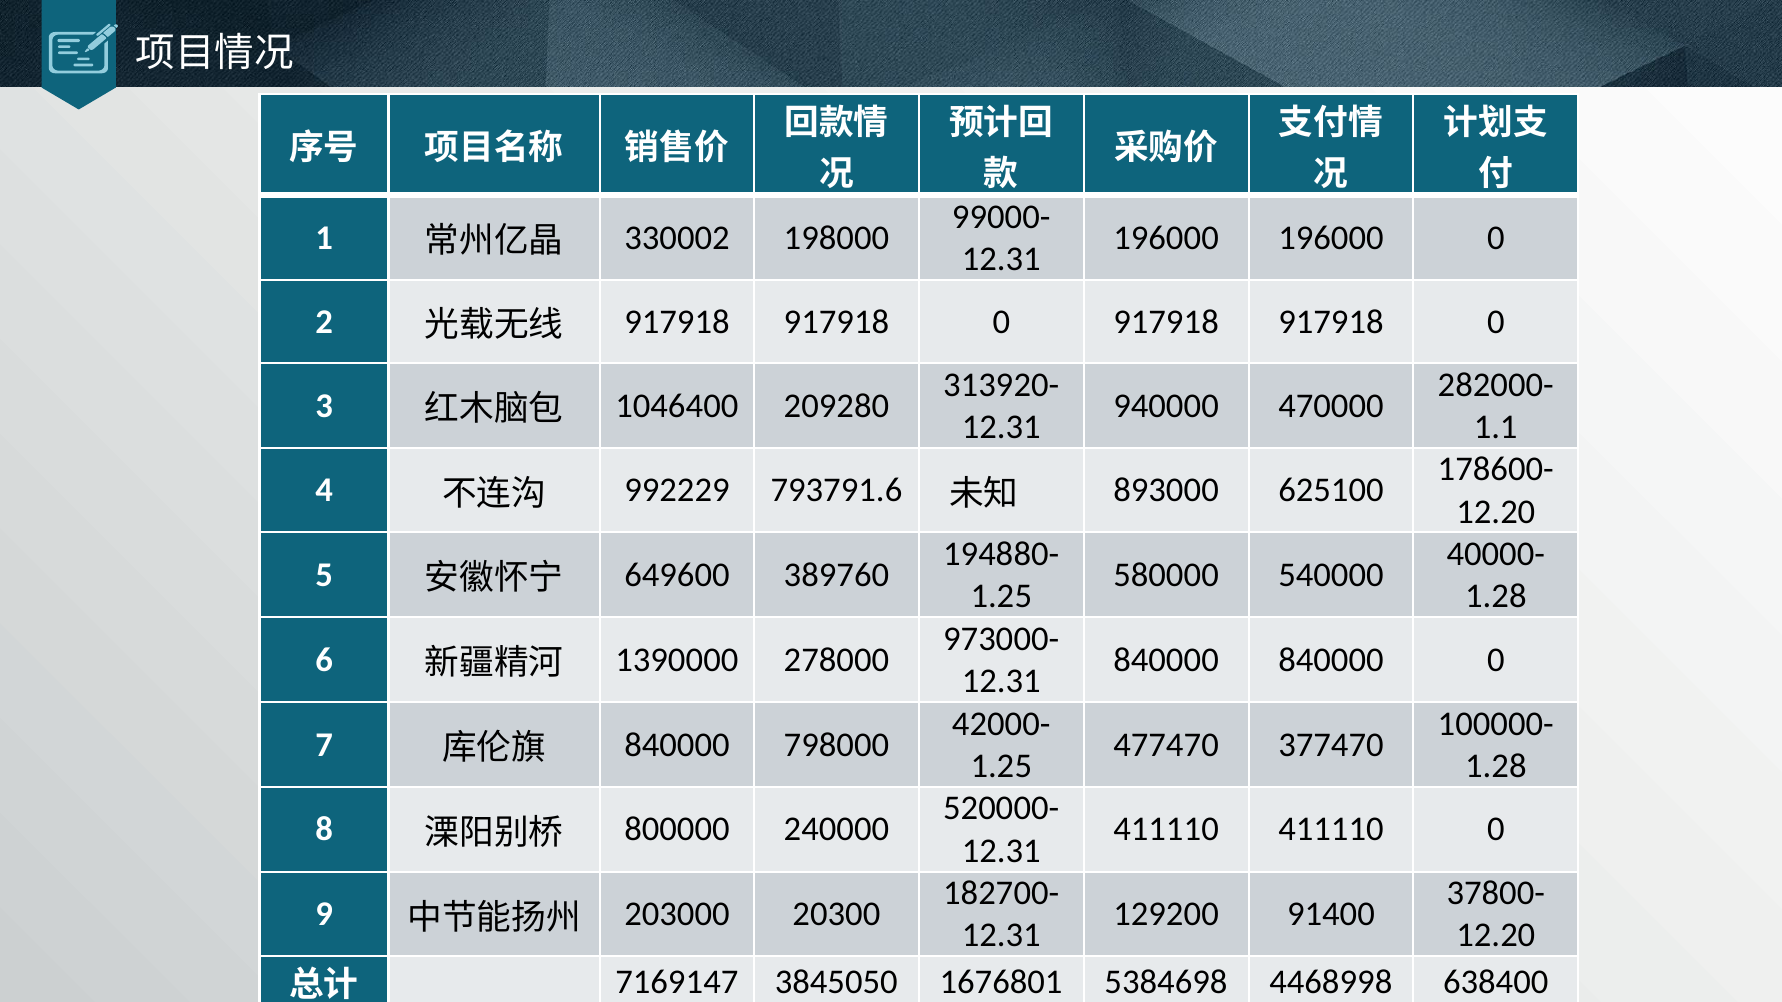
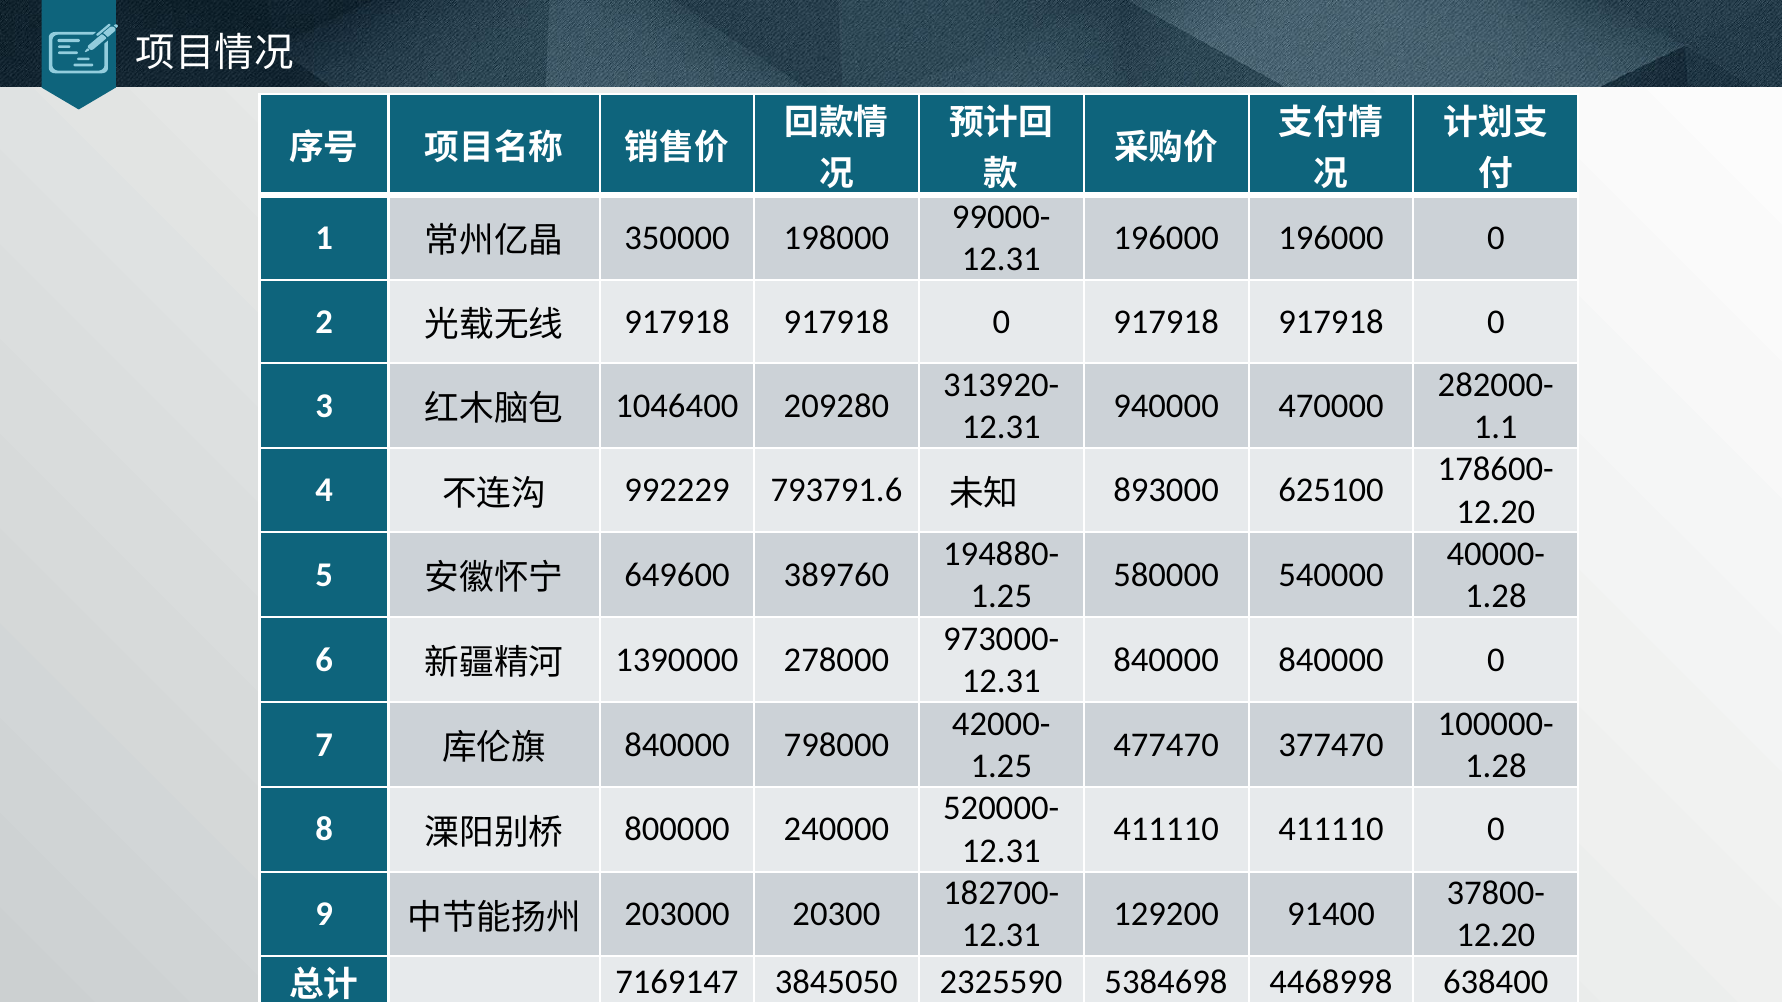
330002: 330002 -> 350000 (677, 238)
1676801: 1676801 -> 2325590 (1001, 982)
